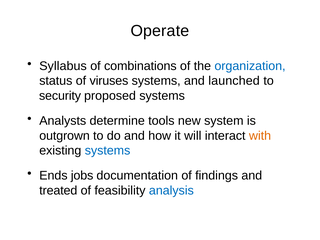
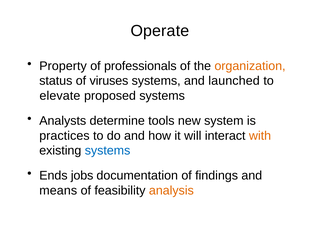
Syllabus: Syllabus -> Property (63, 66)
combinations: combinations -> professionals (140, 66)
organization colour: blue -> orange (250, 66)
security: security -> elevate (60, 96)
outgrown: outgrown -> practices (64, 136)
treated: treated -> means (58, 190)
analysis colour: blue -> orange (171, 190)
